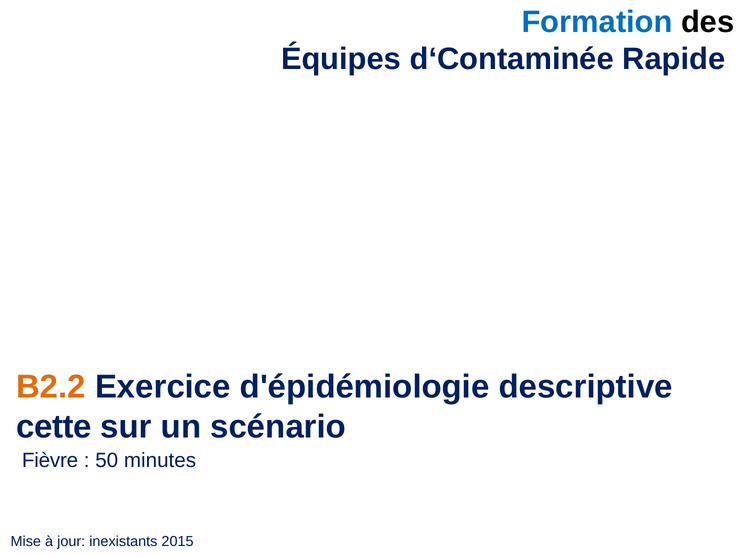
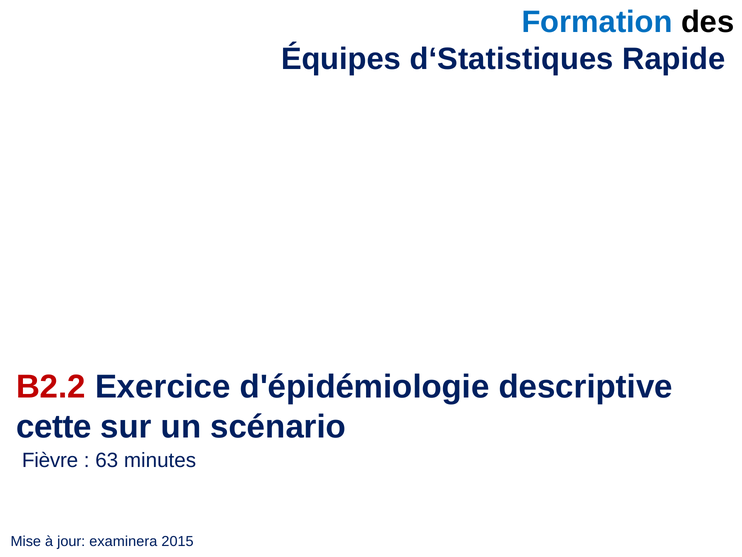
d‘Contaminée: d‘Contaminée -> d‘Statistiques (512, 59)
B2.2 colour: orange -> red (51, 387)
50: 50 -> 63 (107, 460)
inexistants: inexistants -> examinera (123, 541)
